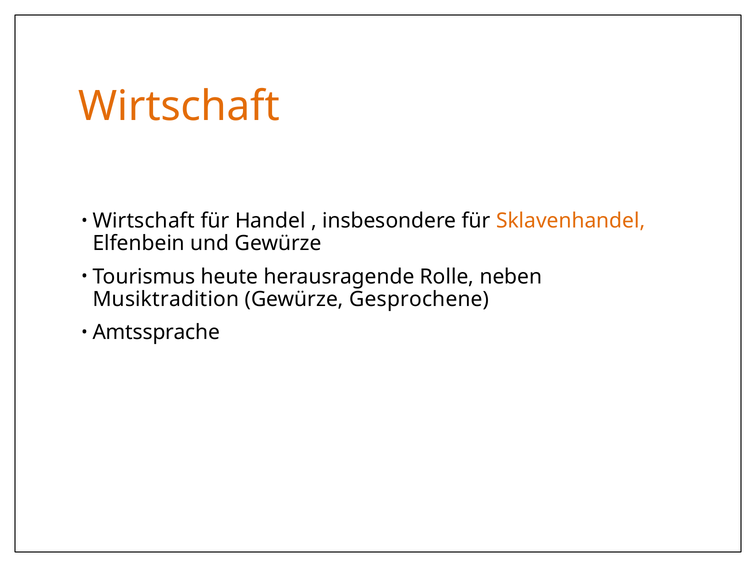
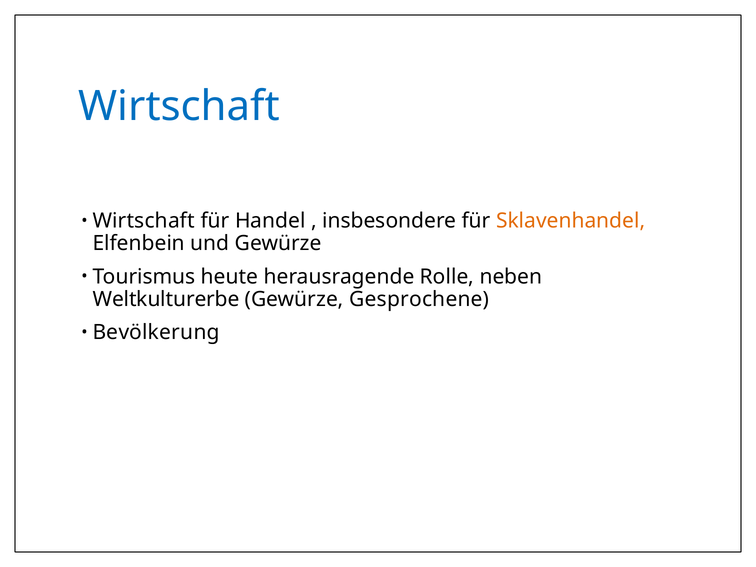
Wirtschaft colour: orange -> blue (179, 106)
Musiktradition: Musiktradition -> Weltkulturerbe (166, 299)
Amtssprache: Amtssprache -> Bevölkerung (156, 333)
